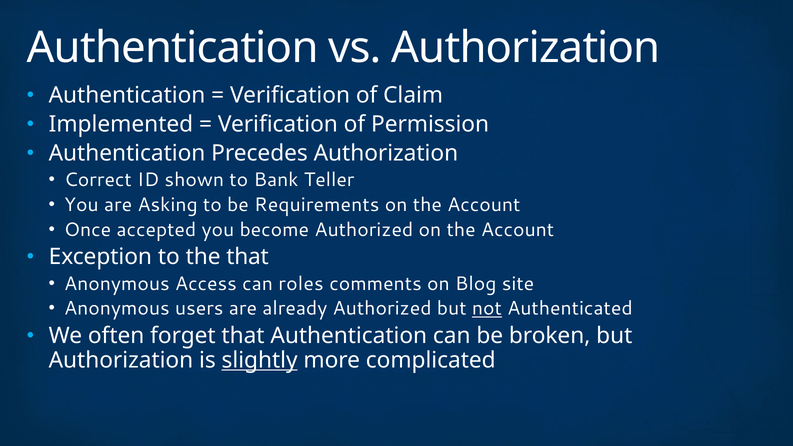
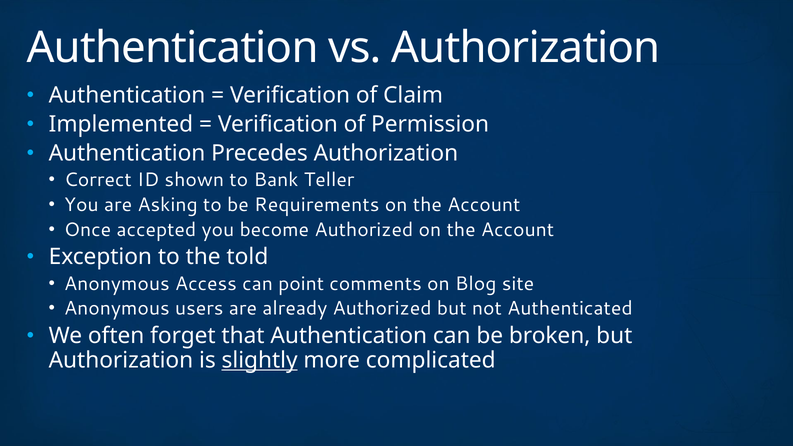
the that: that -> told (247, 257)
roles: roles -> point (301, 284)
not underline: present -> none (487, 308)
